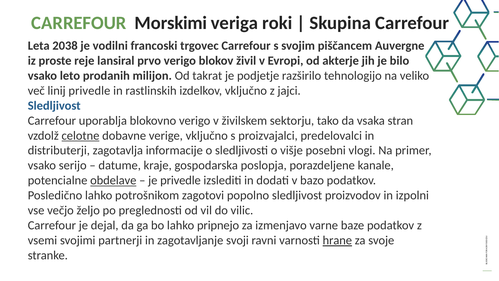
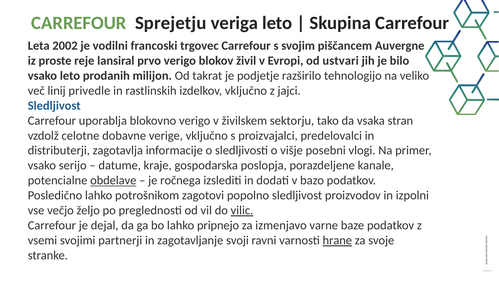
Morskimi: Morskimi -> Sprejetju (171, 23)
veriga roki: roki -> leto (277, 23)
2038: 2038 -> 2002 (65, 46)
akterje: akterje -> ustvari (341, 61)
celotne underline: present -> none (80, 135)
je privedle: privedle -> ročnega (180, 180)
vilic underline: none -> present (242, 210)
